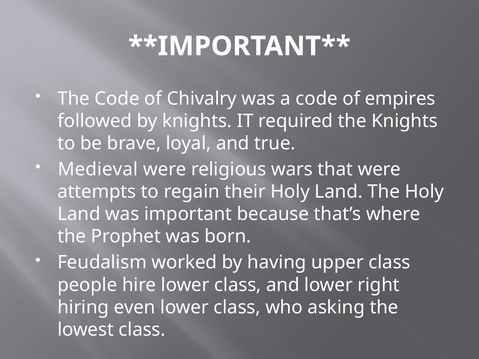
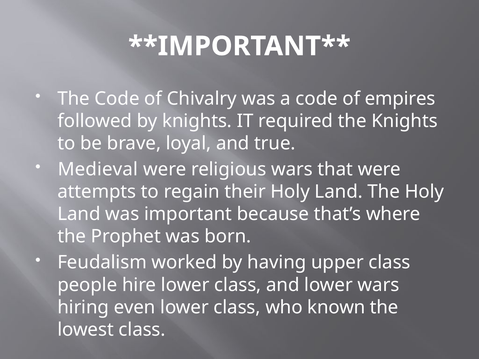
lower right: right -> wars (379, 285)
asking: asking -> known (336, 307)
